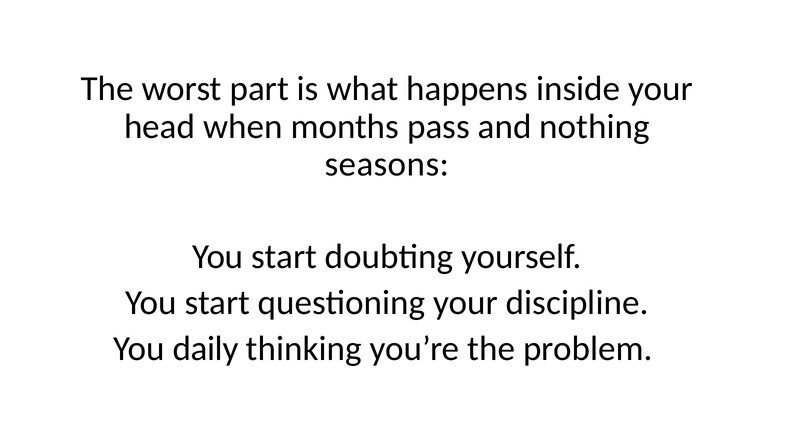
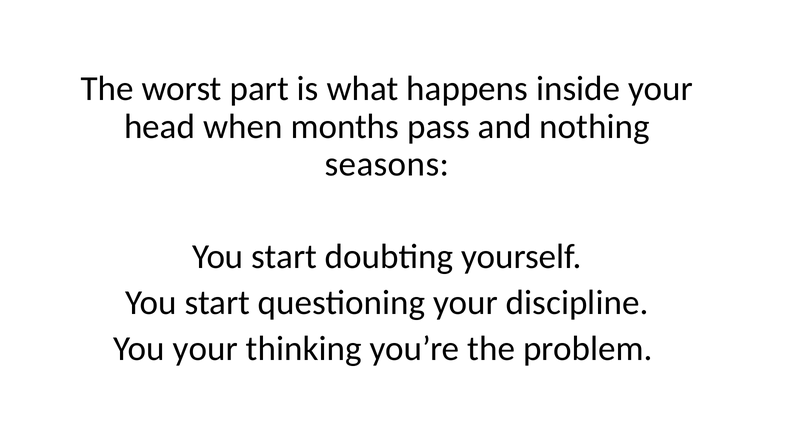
You daily: daily -> your (205, 349)
